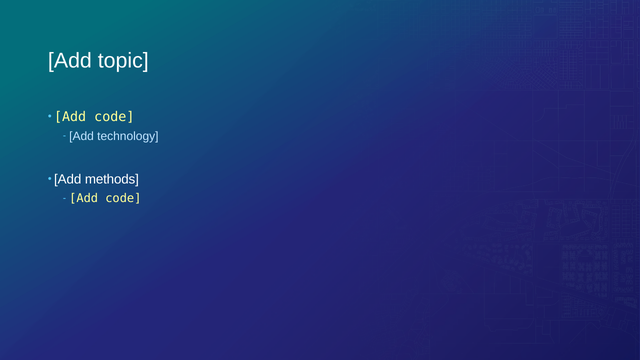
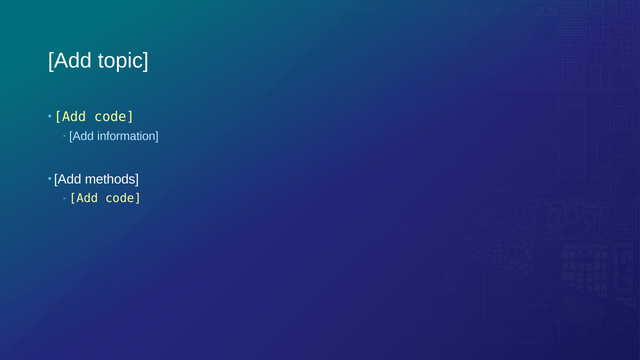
technology: technology -> information (128, 136)
